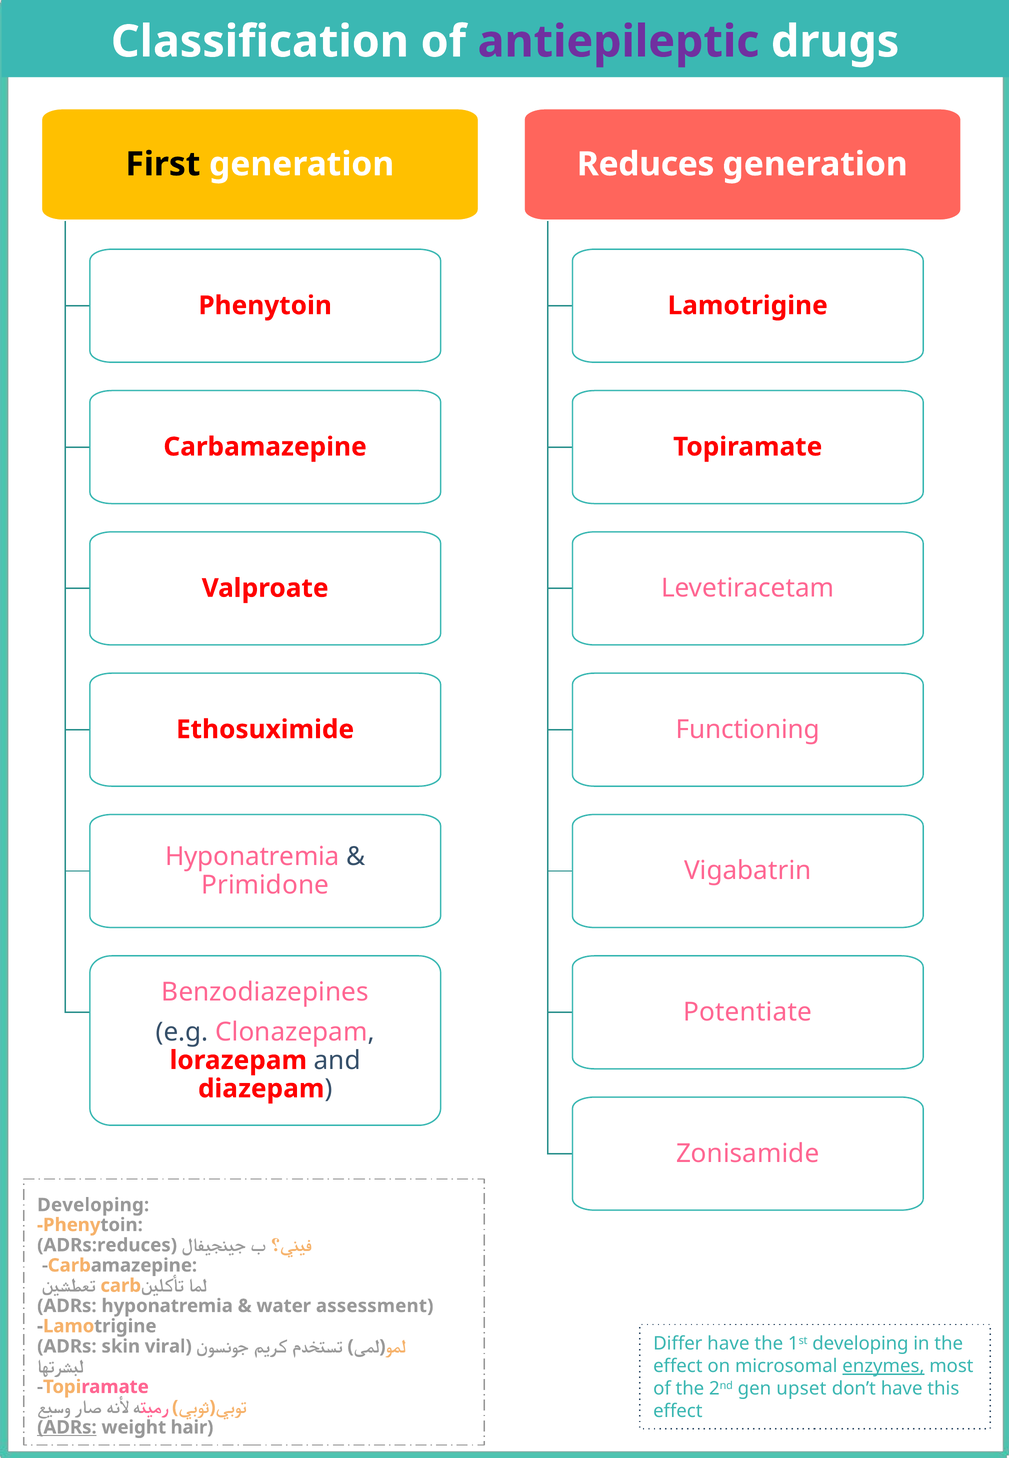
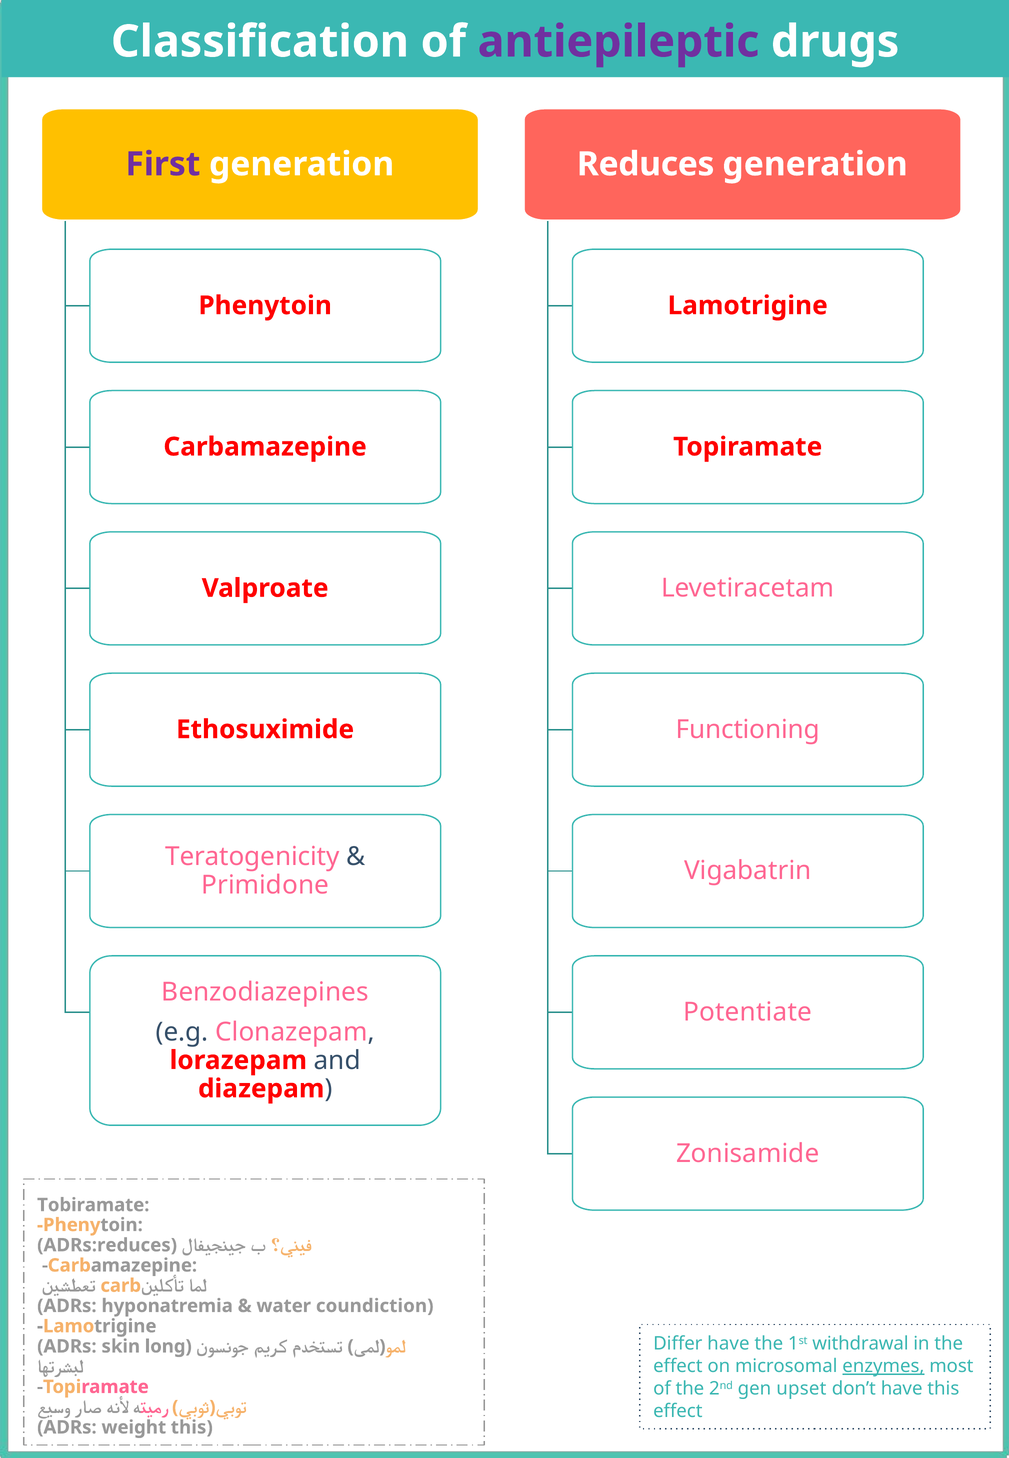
First colour: black -> purple (163, 164)
Hyponatremia: Hyponatremia -> Teratogenicity (252, 856)
Developing: Developing -> Tobiramate (93, 1205)
assessment: assessment -> coundiction (375, 1305)
1st developing: developing -> withdrawal (860, 1343)
viral: viral -> long (168, 1346)
ADRs underline: present -> none (67, 1427)
weight hair: hair -> this (192, 1427)
